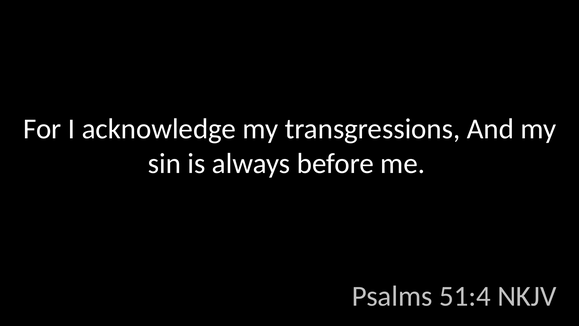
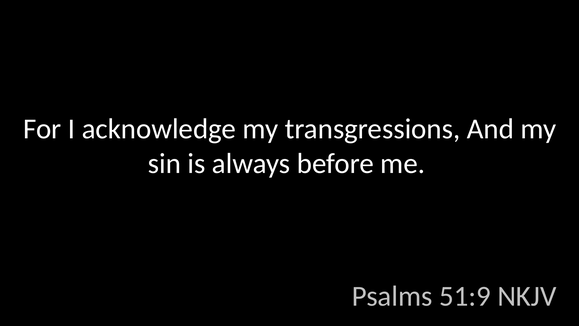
51:4: 51:4 -> 51:9 (465, 296)
